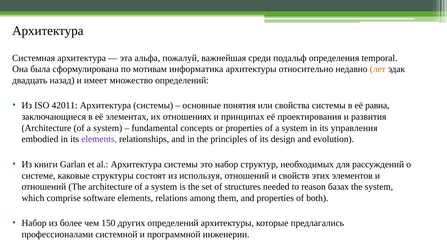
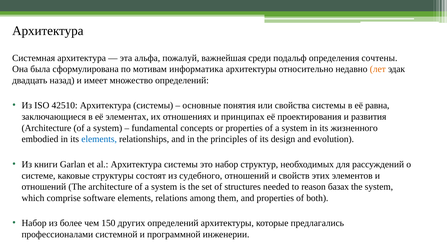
temporal: temporal -> сочтены (379, 58)
42011: 42011 -> 42510 (65, 105)
управления: управления -> жизненного (354, 128)
elements colour: purple -> blue (99, 139)
используя: используя -> судебного (201, 175)
